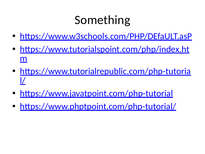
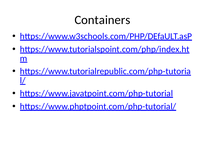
Something: Something -> Containers (102, 20)
